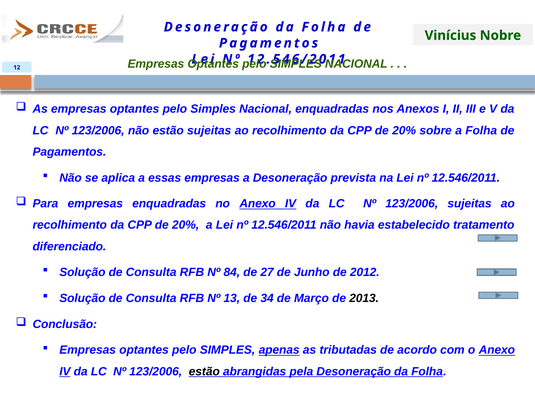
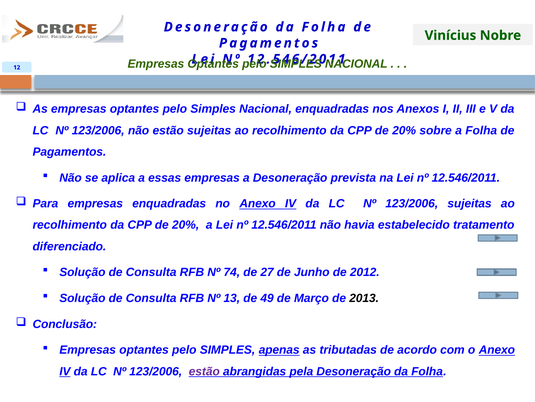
84: 84 -> 74 (232, 272)
34: 34 -> 49 (267, 298)
estão colour: black -> purple (204, 371)
